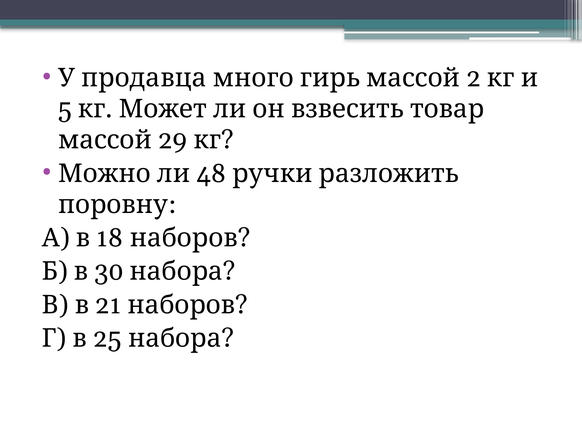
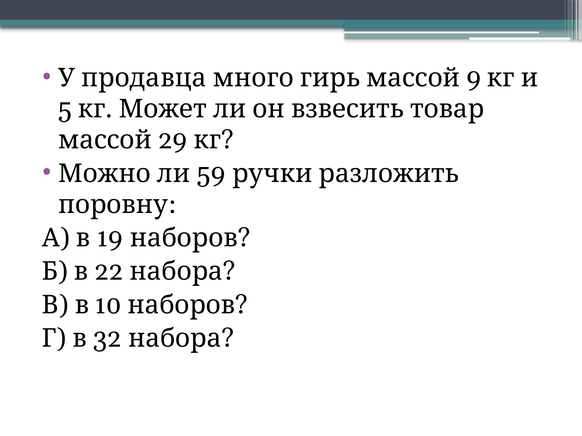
2: 2 -> 9 (474, 78)
48: 48 -> 59 (211, 174)
18: 18 -> 19 (110, 238)
30: 30 -> 22 (109, 272)
21: 21 -> 10 (108, 305)
25: 25 -> 32 (107, 339)
